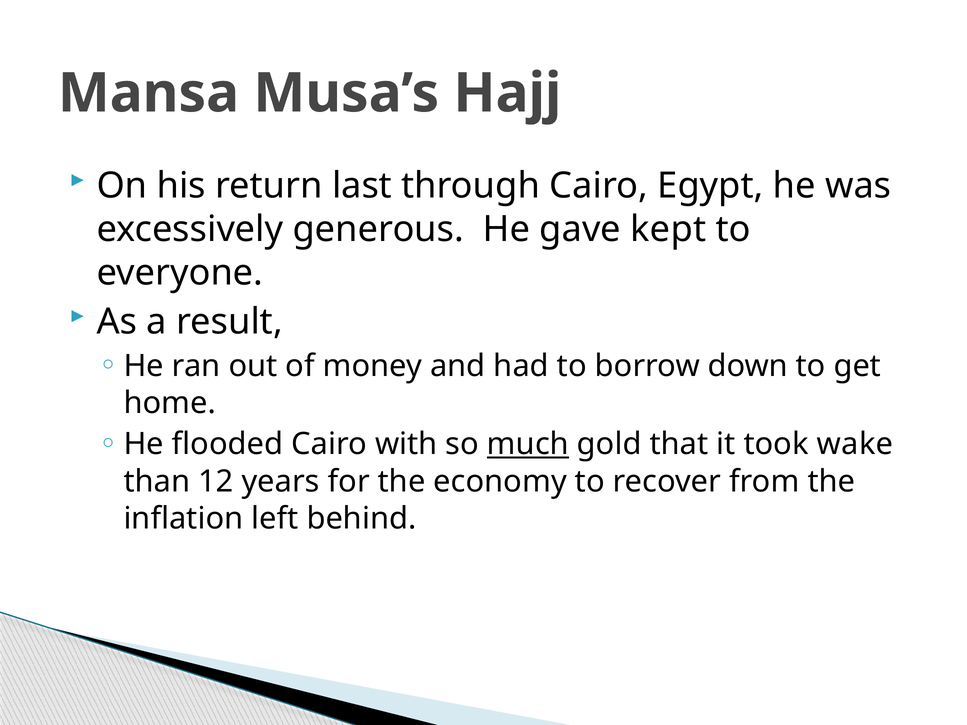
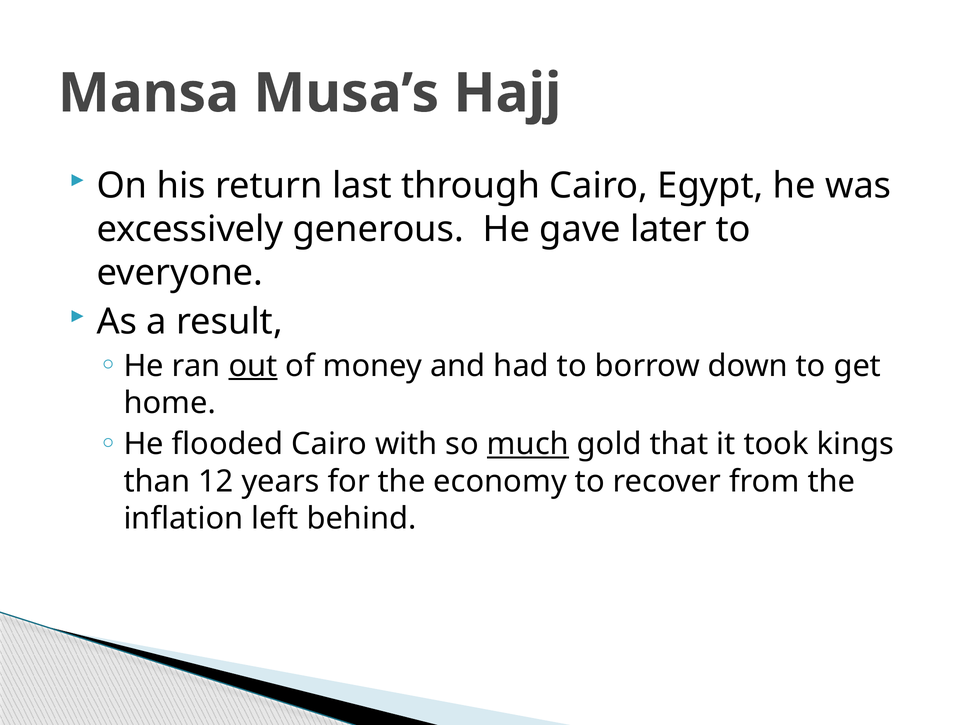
kept: kept -> later (669, 229)
out underline: none -> present (253, 366)
wake: wake -> kings (855, 444)
